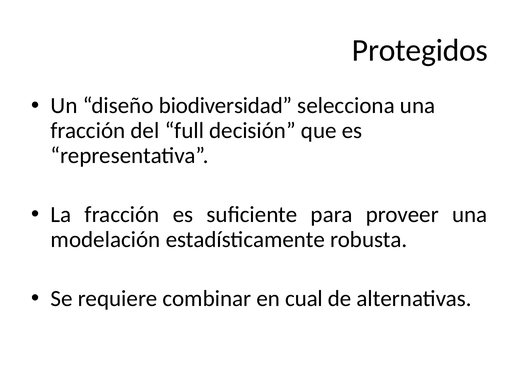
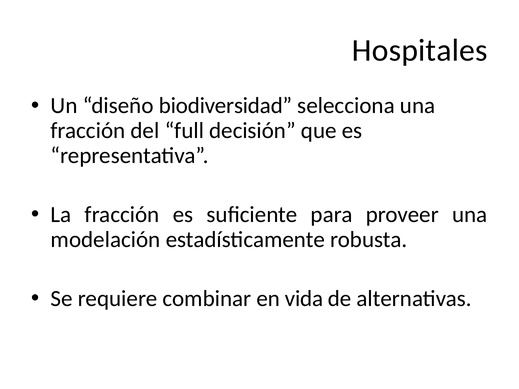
Protegidos: Protegidos -> Hospitales (420, 50)
cual: cual -> vida (304, 299)
